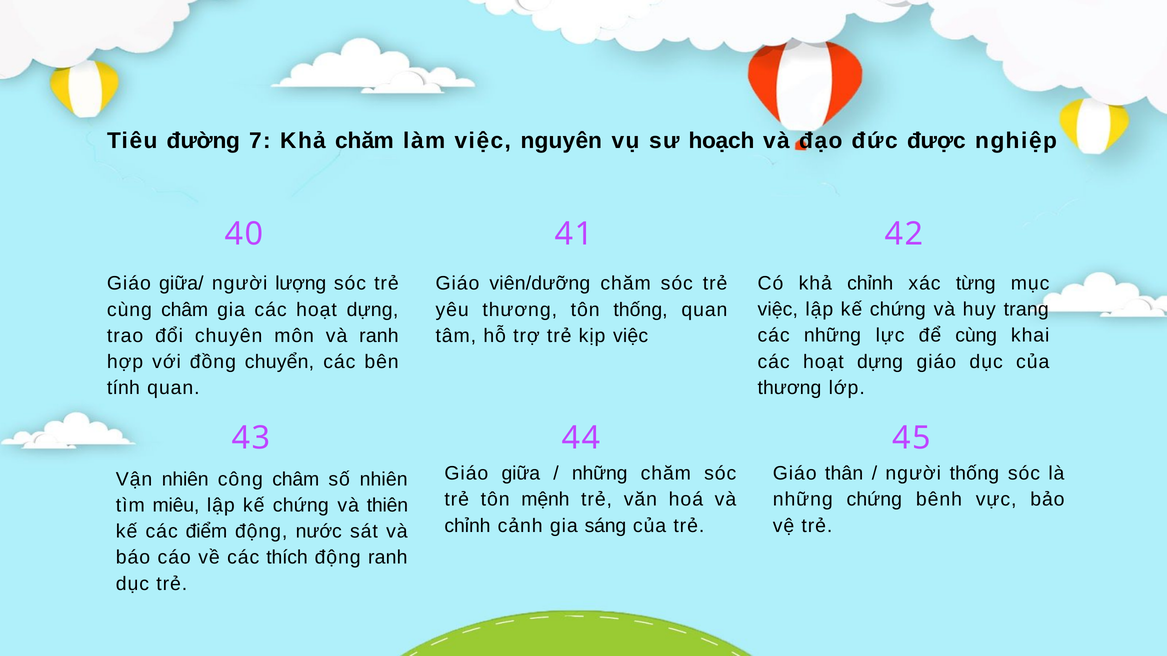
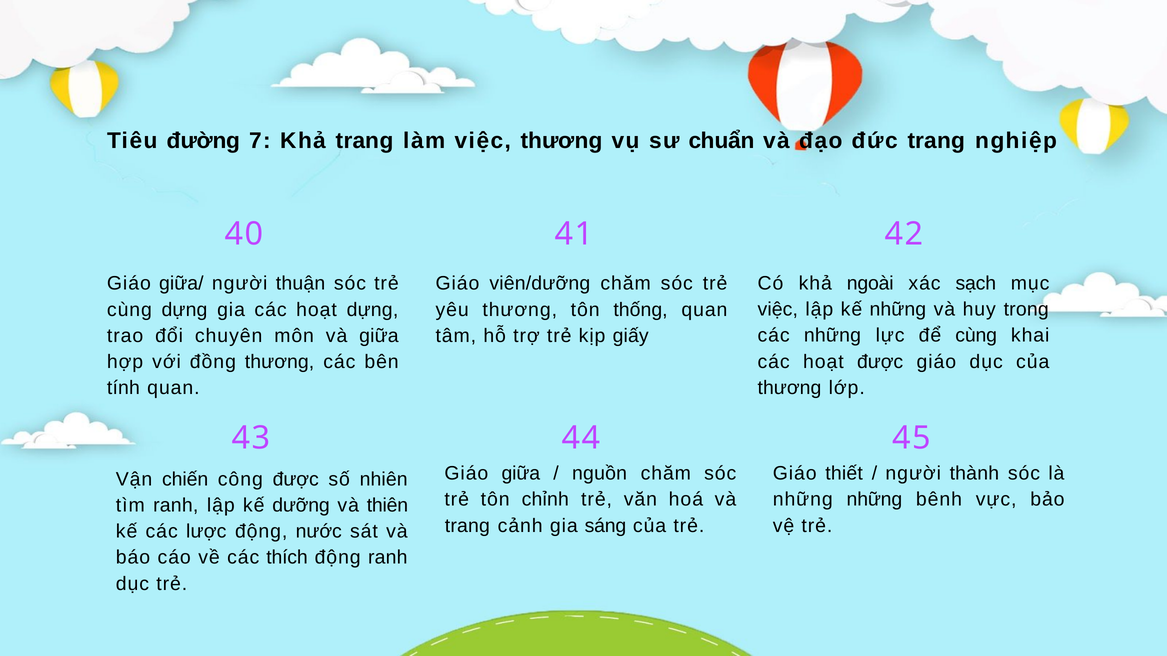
Khả chăm: chăm -> trang (365, 141)
việc nguyên: nguyên -> thương (561, 141)
hoạch: hoạch -> chuẩn (722, 141)
đức được: được -> trang (936, 141)
khả chỉnh: chỉnh -> ngoài (870, 284)
từng: từng -> sạch (976, 284)
lượng: lượng -> thuận (301, 284)
chứng: chứng -> những (898, 310)
trang: trang -> trong (1026, 310)
cùng châm: châm -> dựng (184, 310)
và ranh: ranh -> giữa (379, 336)
kịp việc: việc -> giấy (631, 336)
dựng: dựng -> được (880, 362)
đồng chuyển: chuyển -> thương (280, 362)
những: những -> nguồn (600, 474)
thân: thân -> thiết (844, 474)
người thống: thống -> thành (974, 474)
Vận nhiên: nhiên -> chiến (185, 480)
công châm: châm -> được (296, 480)
mệnh: mệnh -> chỉnh (545, 500)
những chứng: chứng -> những (874, 500)
tìm miêu: miêu -> ranh (176, 506)
chứng: chứng -> dưỡng (301, 506)
chỉnh: chỉnh -> trang (467, 526)
điểm: điểm -> lược (206, 532)
